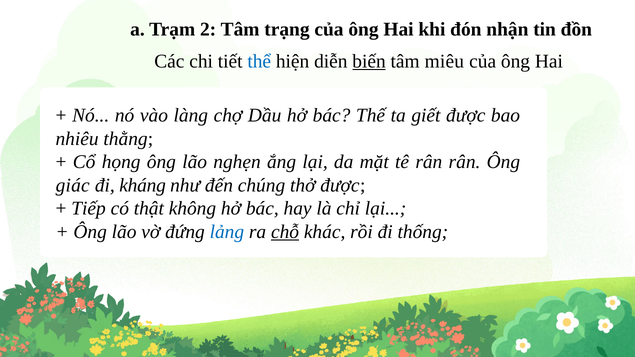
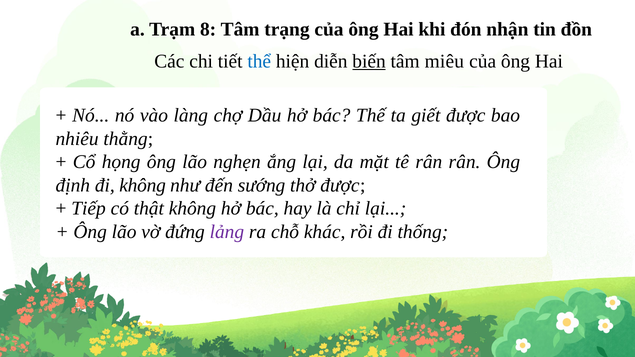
2: 2 -> 8 (208, 30)
giác: giác -> định (73, 185)
đi kháng: kháng -> không (143, 185)
chúng: chúng -> sướng (262, 185)
lảng colour: blue -> purple (227, 232)
chỗ underline: present -> none (285, 232)
